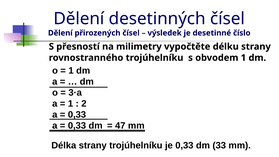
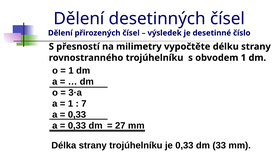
2: 2 -> 7 (84, 104)
47: 47 -> 27 (120, 126)
